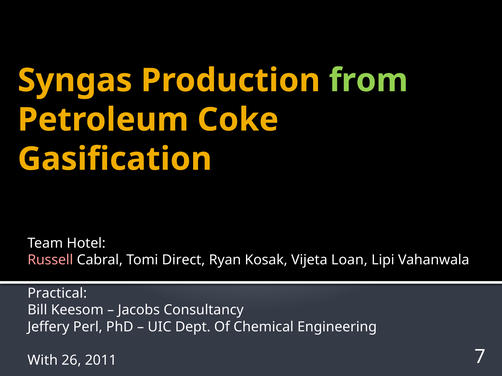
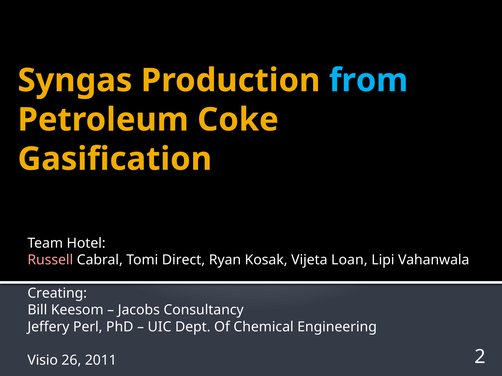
from colour: light green -> light blue (368, 81)
Practical: Practical -> Creating (57, 294)
With: With -> Visio (43, 361)
7: 7 -> 2 (480, 357)
